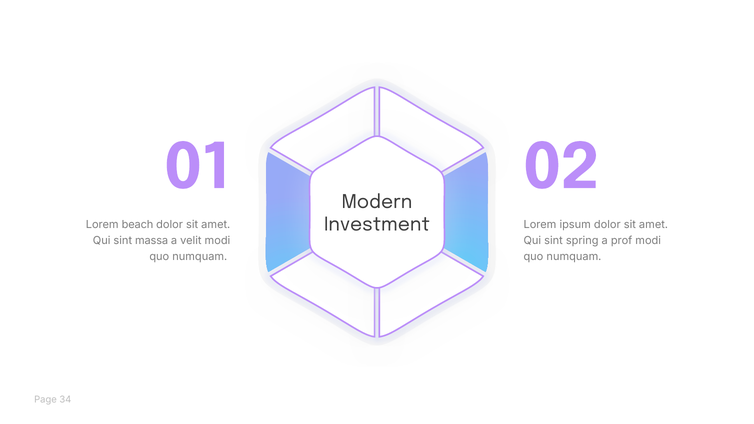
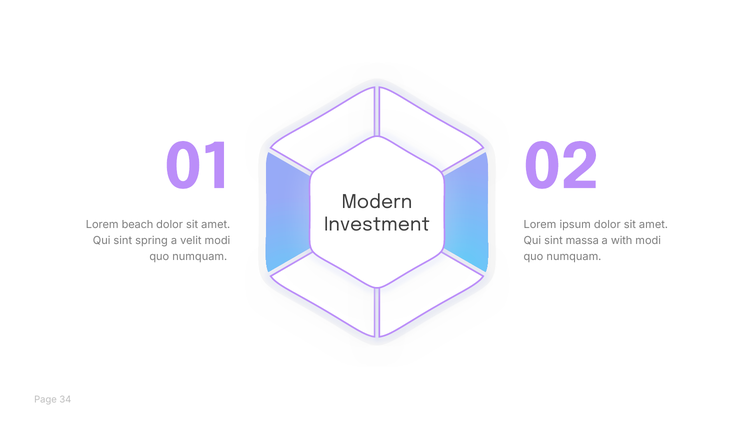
massa: massa -> spring (152, 241)
spring: spring -> massa (582, 241)
prof: prof -> with (622, 241)
